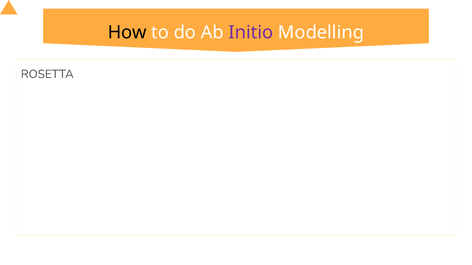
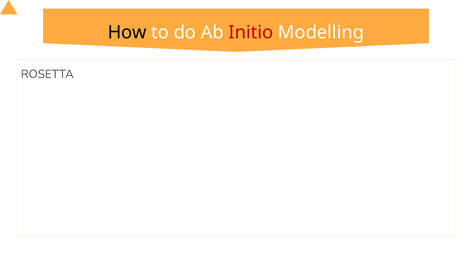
Initio colour: purple -> red (251, 33)
